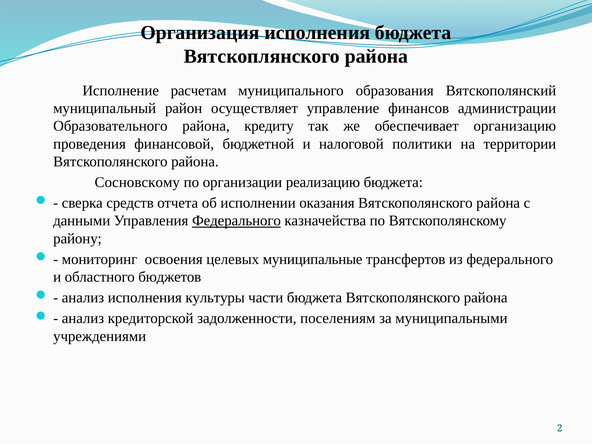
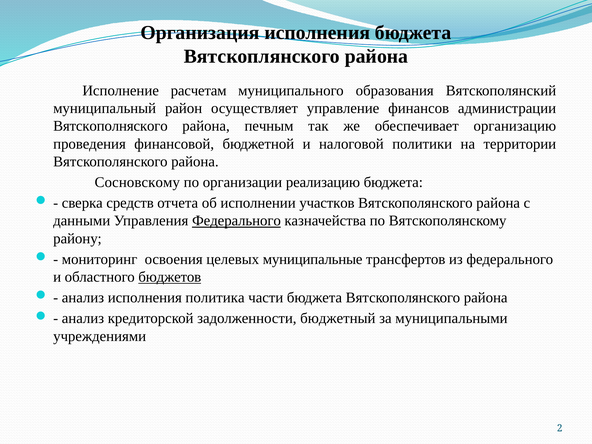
Образовательного: Образовательного -> Вятскополняского (110, 126)
кредиту: кредиту -> печным (269, 126)
оказания: оказания -> участков (327, 203)
бюджетов underline: none -> present (170, 277)
культуры: культуры -> политика (215, 298)
поселениям: поселениям -> бюджетный (338, 318)
